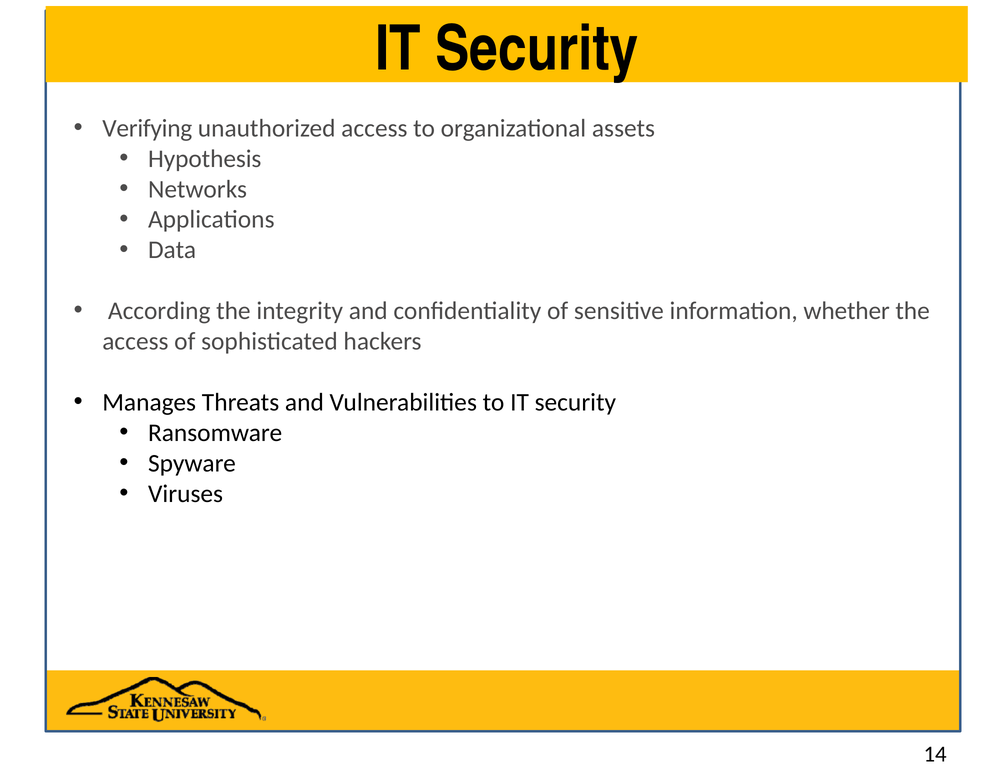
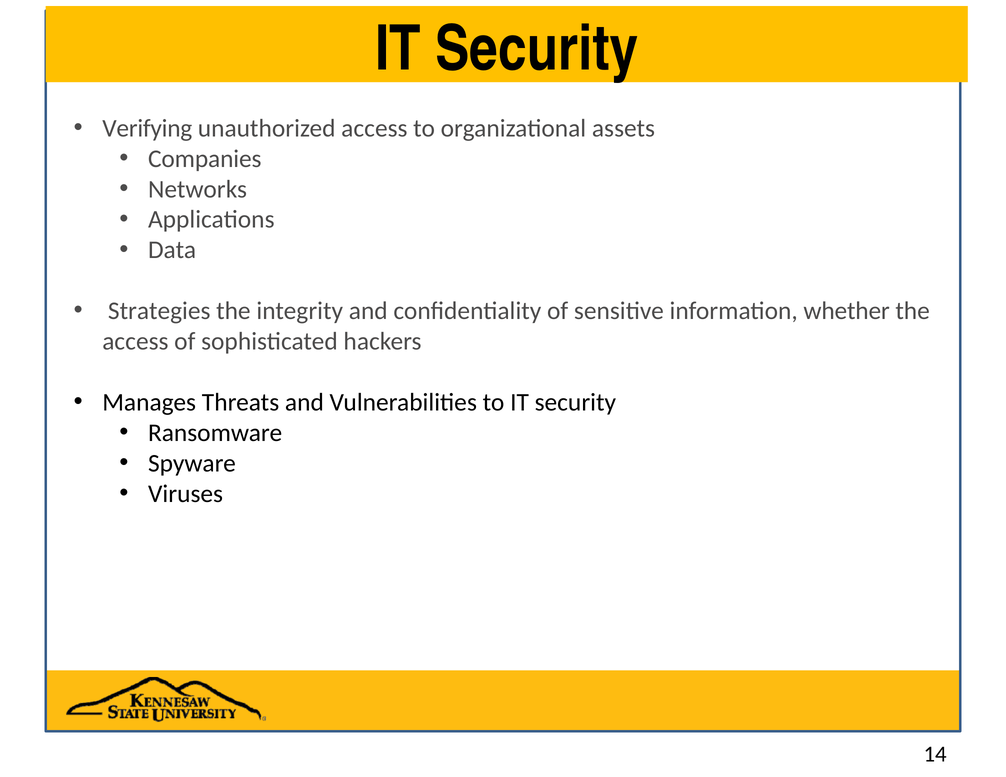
Hypothesis: Hypothesis -> Companies (205, 159)
According: According -> Strategies (159, 311)
